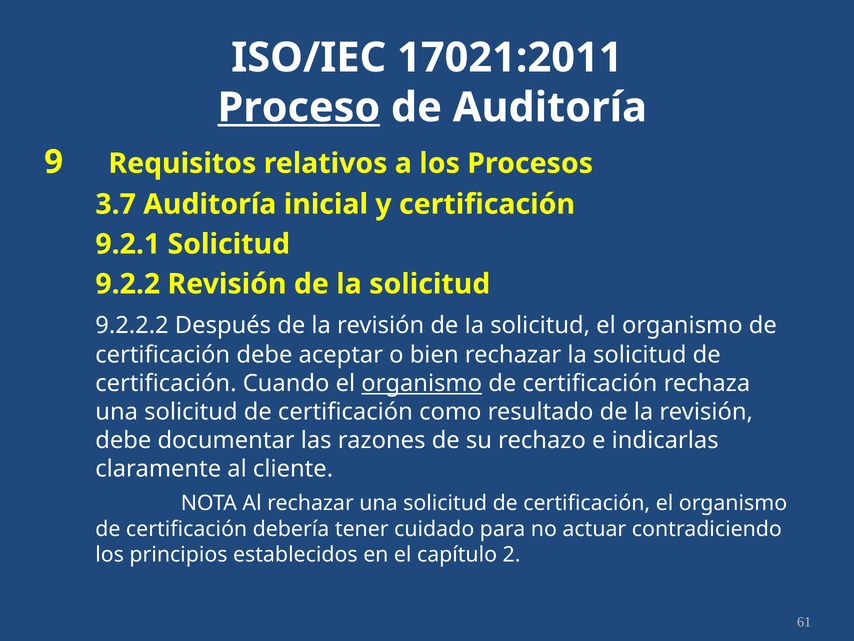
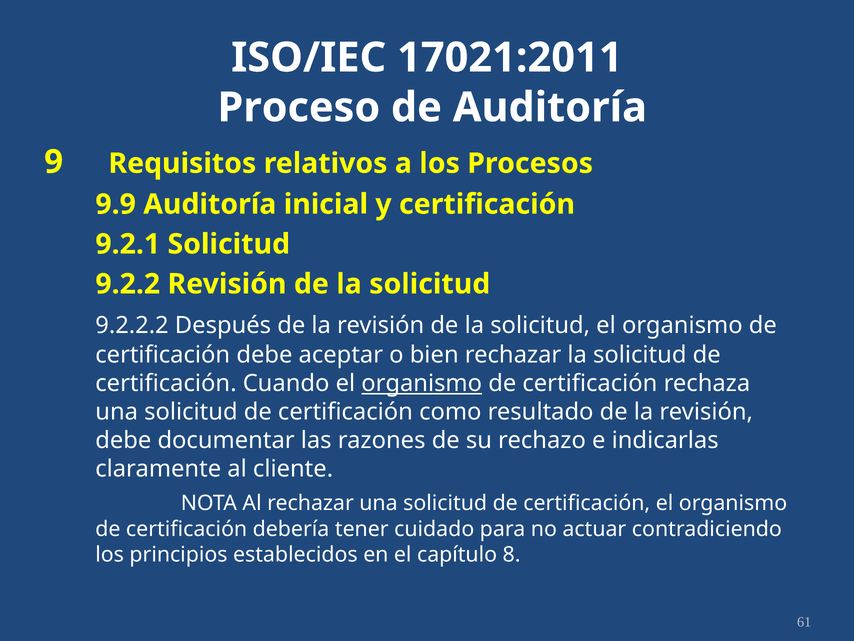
Proceso underline: present -> none (299, 107)
3.7: 3.7 -> 9.9 (116, 204)
2: 2 -> 8 (512, 554)
